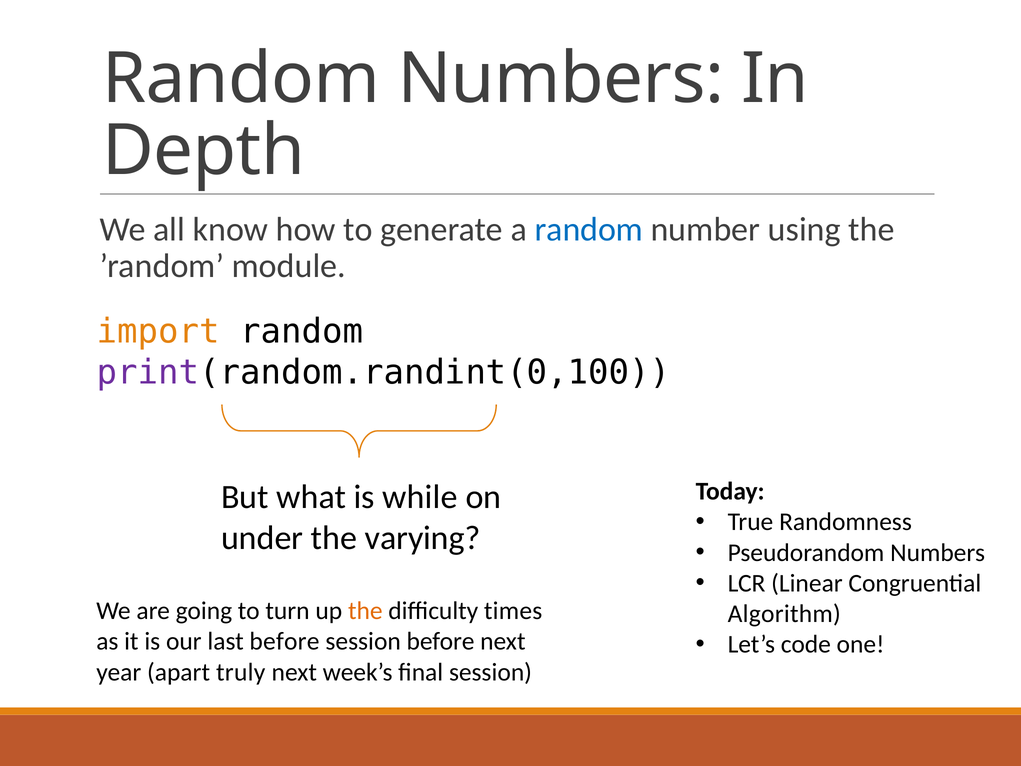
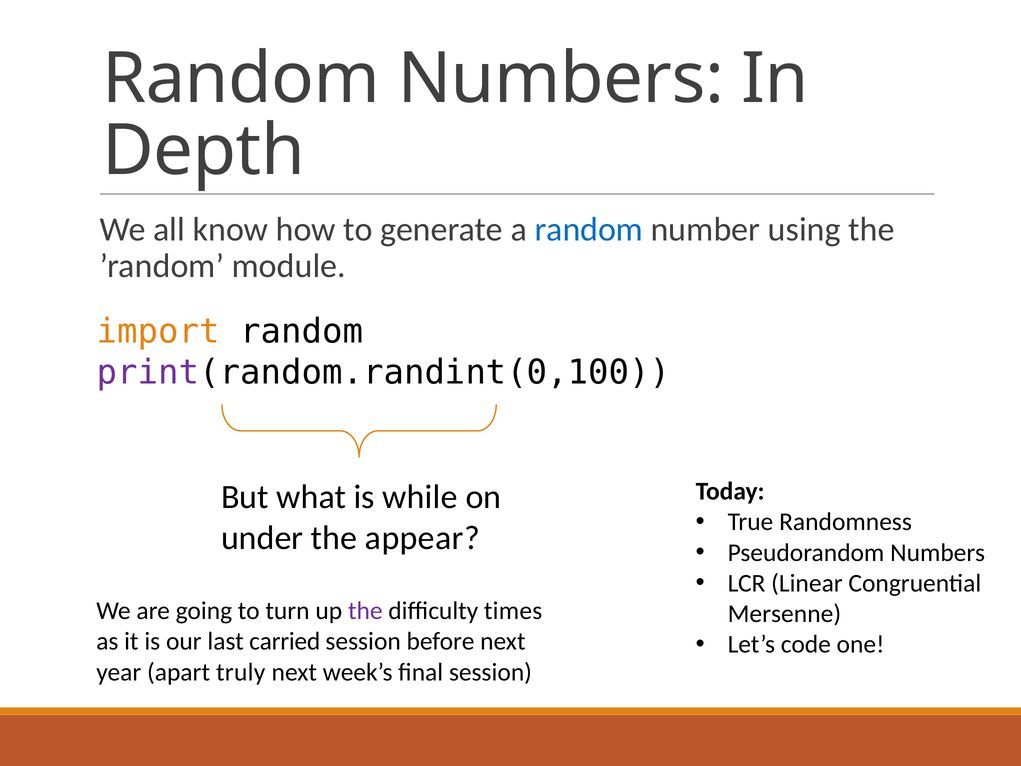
varying: varying -> appear (422, 538)
the colour: orange -> purple (365, 611)
Algorithm: Algorithm -> Mersenne (784, 614)
last before: before -> carried (285, 641)
